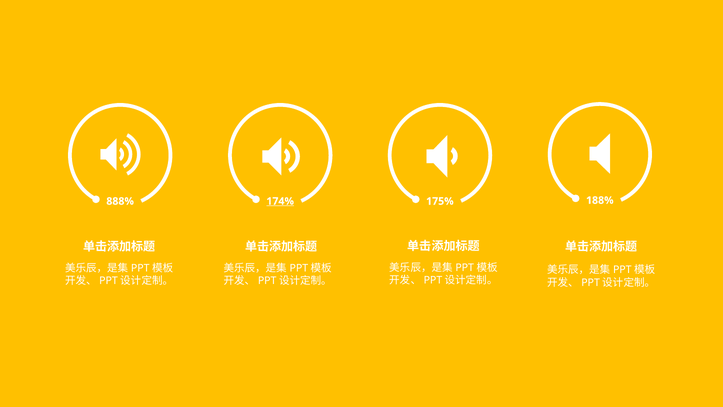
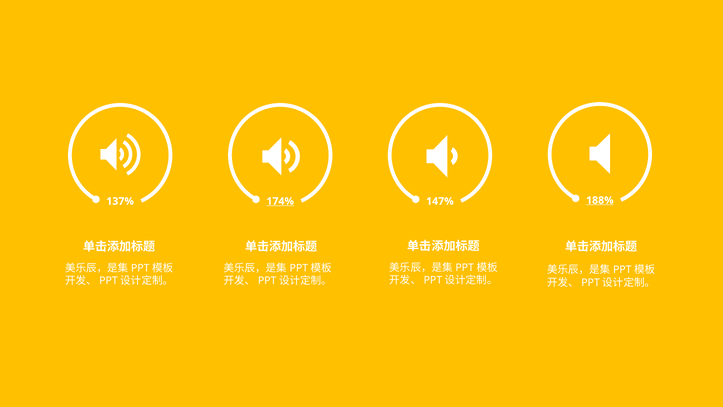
188% underline: none -> present (600, 200)
888%: 888% -> 137% (120, 201)
175%: 175% -> 147% (440, 201)
